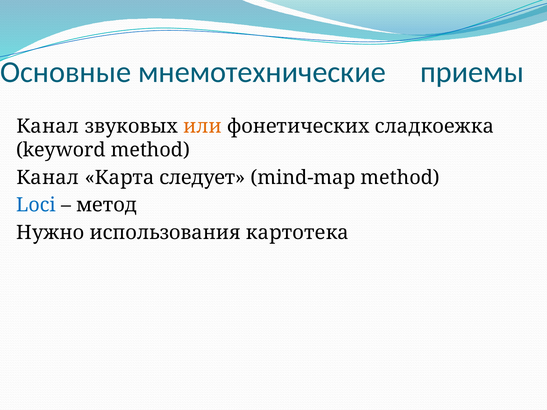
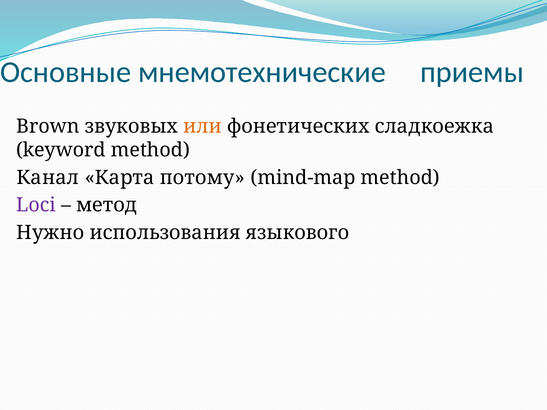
Канал: Канал -> Brown (48, 126)
следует: следует -> потому (202, 178)
Loci colour: blue -> purple (36, 205)
картотека: картотека -> языкового (297, 233)
